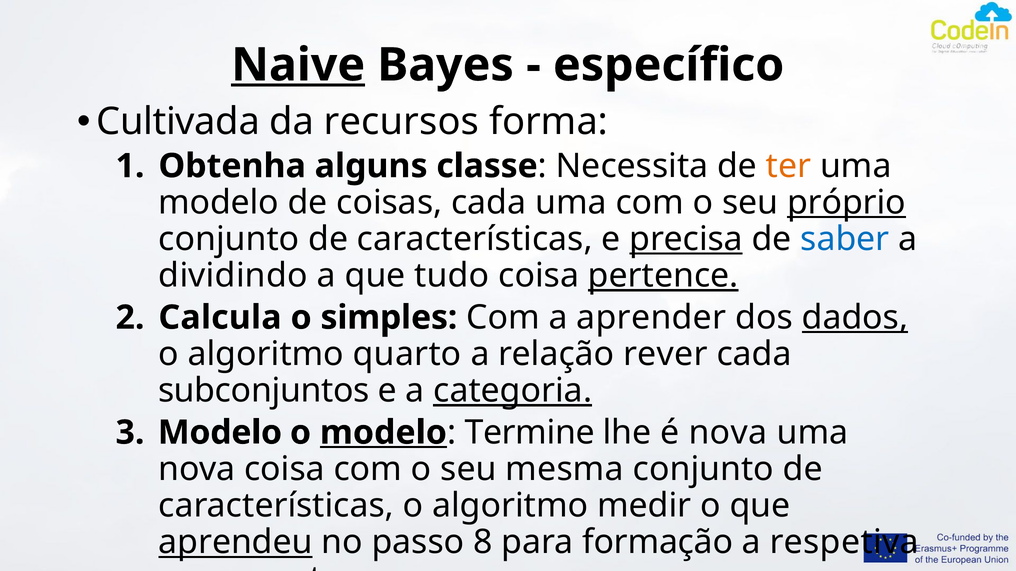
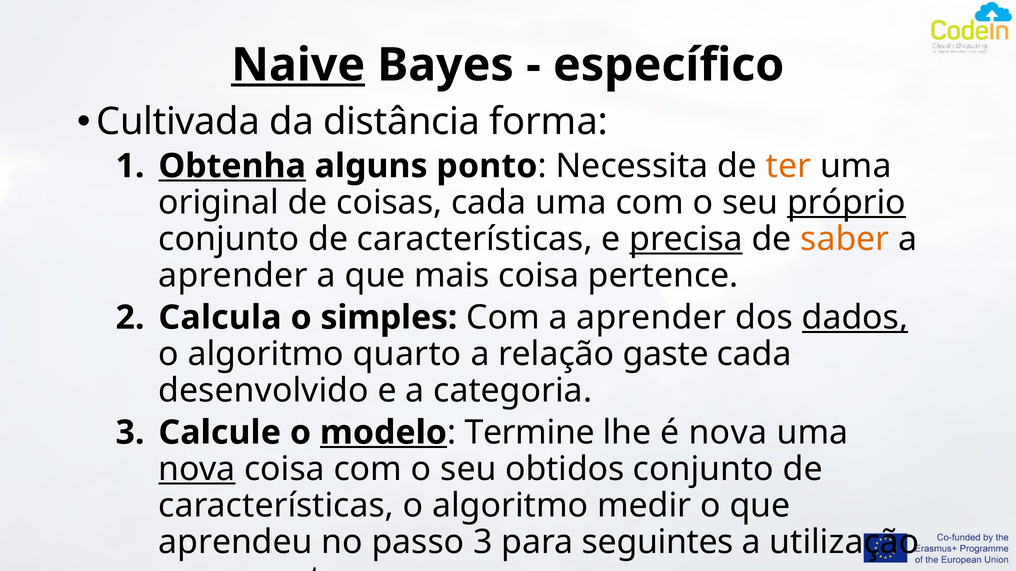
recursos: recursos -> distância (402, 122)
Obtenha underline: none -> present (232, 166)
classe: classe -> ponto (487, 166)
modelo: modelo -> original (219, 203)
saber colour: blue -> orange (845, 239)
dividindo: dividindo -> aprender (233, 276)
tudo: tudo -> mais (452, 276)
pertence underline: present -> none (663, 276)
rever: rever -> gaste (666, 354)
subconjuntos: subconjuntos -> desenvolvido (264, 391)
categoria underline: present -> none (513, 391)
Modelo: Modelo -> Calcule (220, 433)
nova underline: none -> present (197, 470)
mesma: mesma -> obtidos (565, 470)
aprendeu underline: present -> none (236, 543)
passo 8: 8 -> 3 (483, 543)
formação: formação -> seguintes (658, 543)
respetiva: respetiva -> utilização (844, 543)
